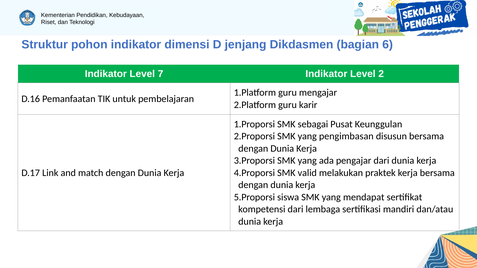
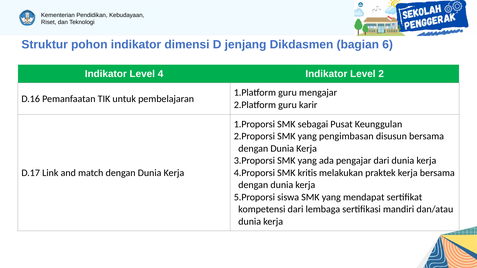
7: 7 -> 4 (161, 74)
valid: valid -> kritis (307, 173)
